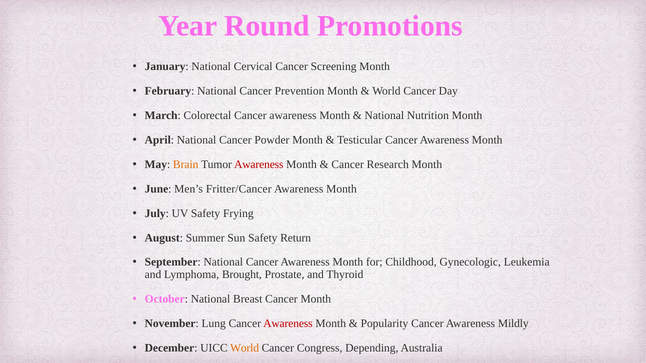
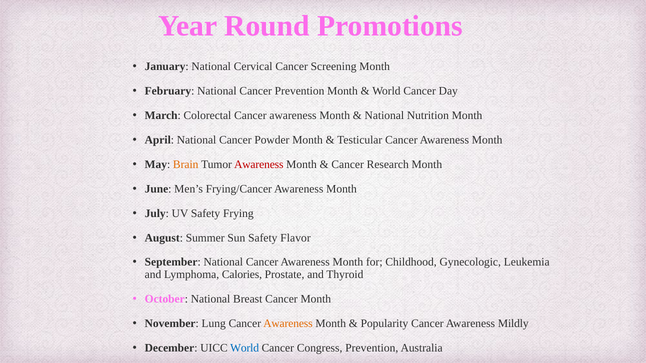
Fritter/Cancer: Fritter/Cancer -> Frying/Cancer (239, 189)
Return: Return -> Flavor (296, 238)
Brought: Brought -> Calories (242, 275)
Awareness colour: red -> orange (288, 324)
World colour: orange -> blue (245, 348)
Congress Depending: Depending -> Prevention (372, 348)
